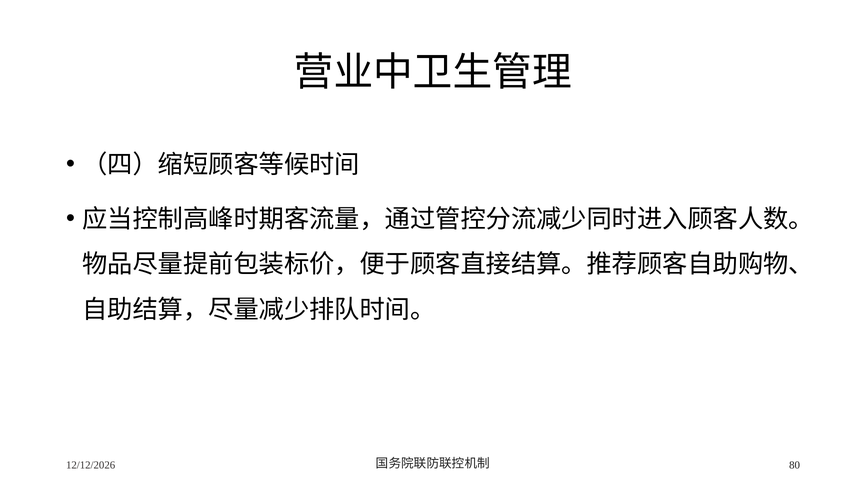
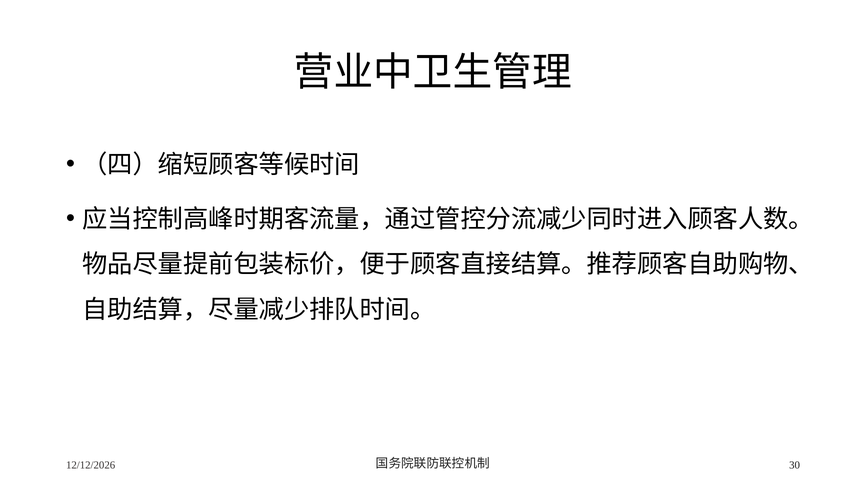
80: 80 -> 30 (795, 465)
